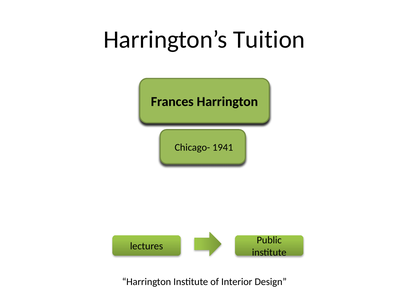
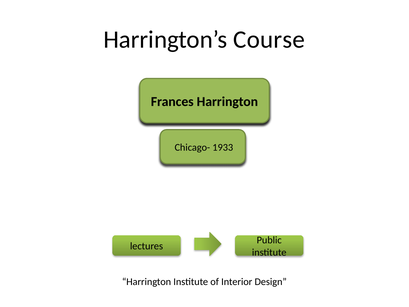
Tuition: Tuition -> Course (269, 40)
1941: 1941 -> 1933 (223, 147)
